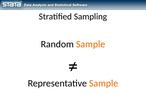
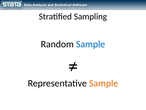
Sample colour: orange -> blue (91, 44)
